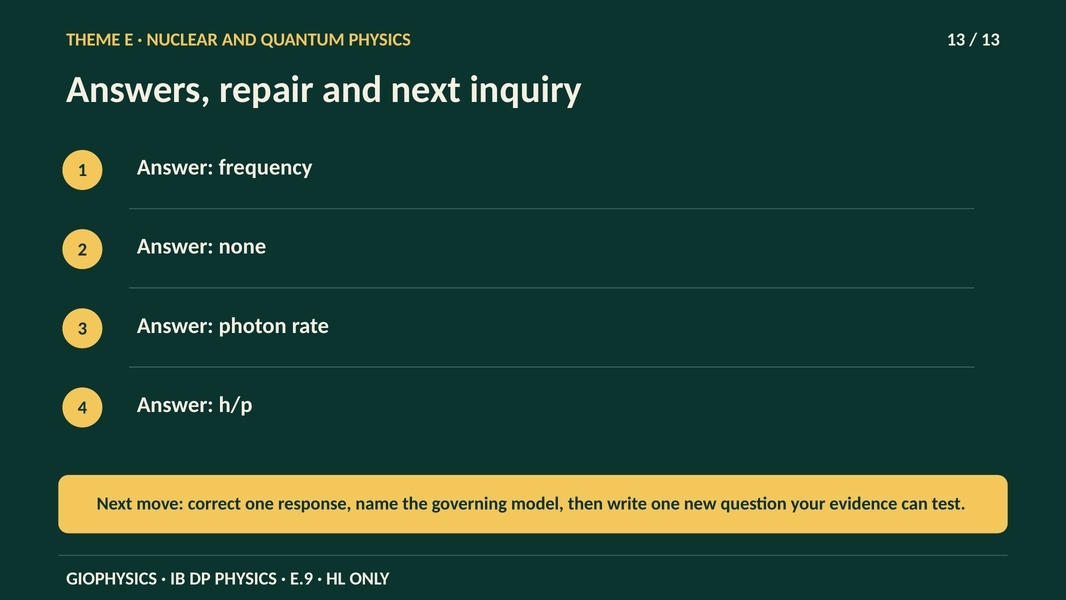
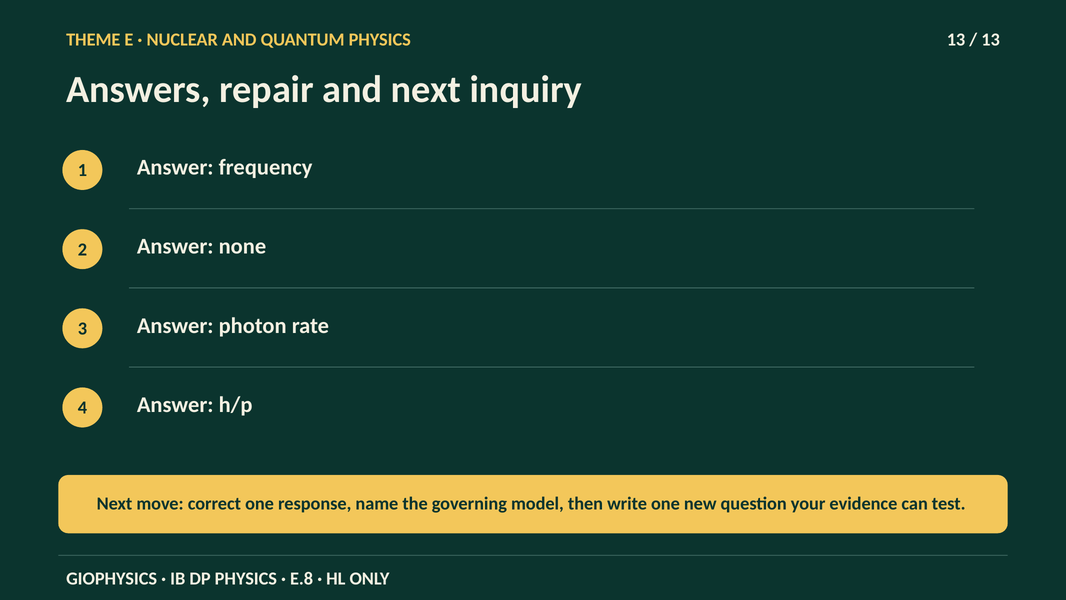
E.9: E.9 -> E.8 (302, 578)
